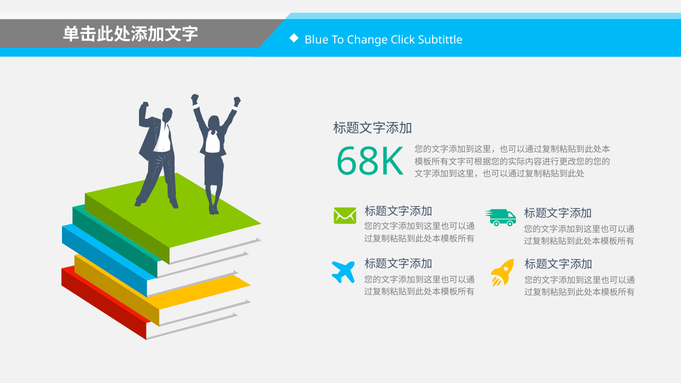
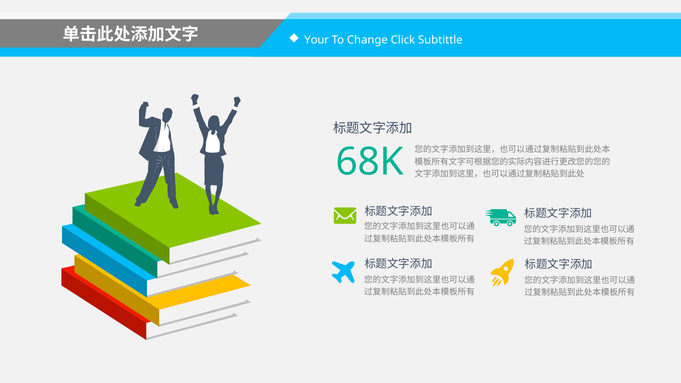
Blue: Blue -> Your (317, 40)
